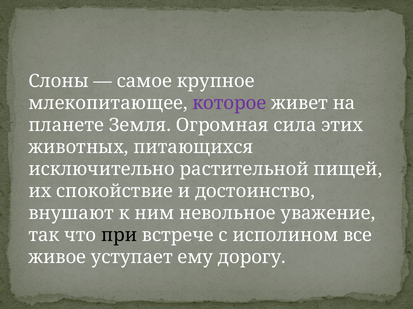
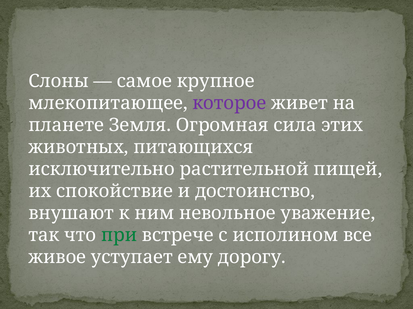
при colour: black -> green (119, 236)
